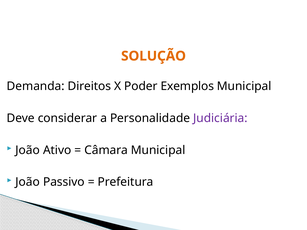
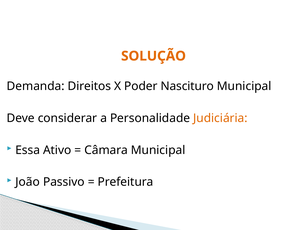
Exemplos: Exemplos -> Nascituro (187, 86)
Judiciária colour: purple -> orange (220, 118)
João: João -> Essa (28, 150)
